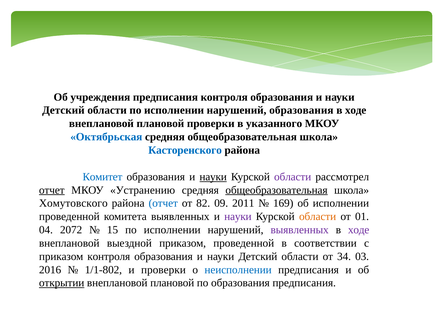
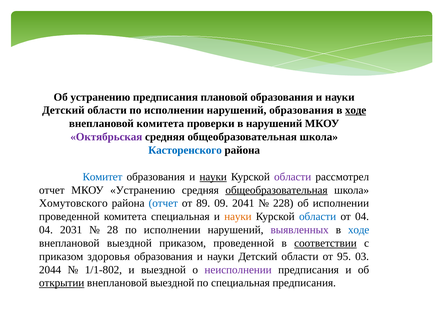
Об учреждения: учреждения -> устранению (100, 97)
предписания контроля: контроля -> плановой (224, 97)
ходе underline: none -> present (356, 110)
плановой: плановой -> комитета (160, 124)
в указанного: указанного -> нарушений (274, 124)
Октябрьская colour: blue -> purple (106, 137)
отчет underline: present -> none (52, 190)
82: 82 -> 89 (203, 203)
2011: 2011 -> 2041 (243, 203)
169: 169 -> 228 (283, 203)
комитета выявленных: выявленных -> специальная (180, 217)
науки colour: purple -> orange (238, 217)
области colour: orange -> blue (318, 217)
от 01: 01 -> 04 (362, 217)
2072: 2072 -> 2031 (71, 230)
15: 15 -> 28 (113, 230)
ходе colour: purple -> blue (359, 230)
соответствии underline: none -> present (325, 243)
приказом контроля: контроля -> здоровья (109, 257)
34: 34 -> 95 (344, 257)
2016: 2016 -> 2044 (50, 270)
и проверки: проверки -> выездной (164, 270)
неисполнении colour: blue -> purple (238, 270)
плановой: плановой -> выездной (172, 283)
по образования: образования -> специальная (240, 283)
